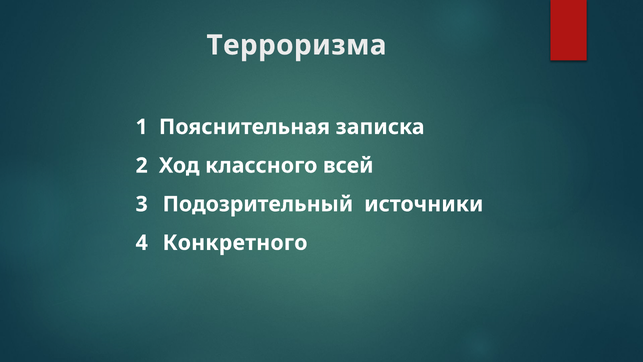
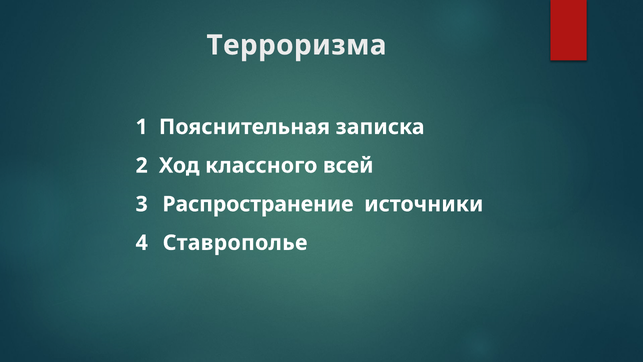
Подозрительный: Подозрительный -> Распространение (258, 204)
Конкретного: Конкретного -> Ставрополье (235, 243)
